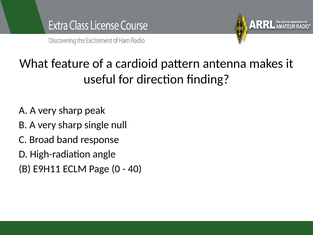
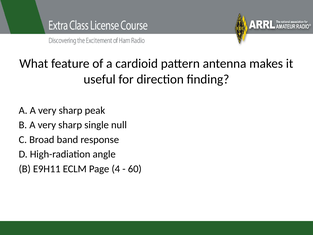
0: 0 -> 4 (116, 169)
40: 40 -> 60 (135, 169)
